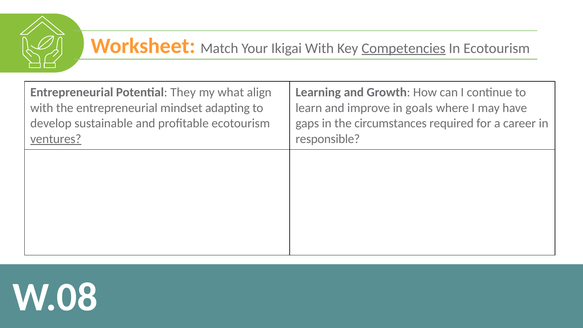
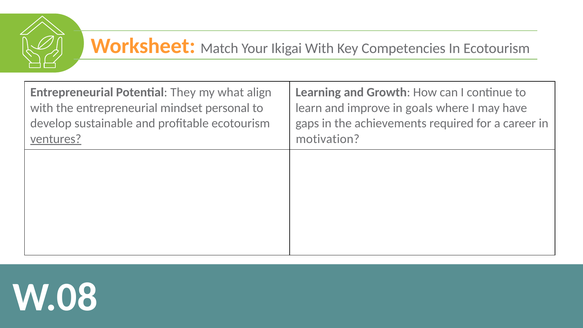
Competencies underline: present -> none (404, 48)
adapting: adapting -> personal (227, 108)
circumstances: circumstances -> achievements (391, 123)
responsible: responsible -> motivation (328, 139)
